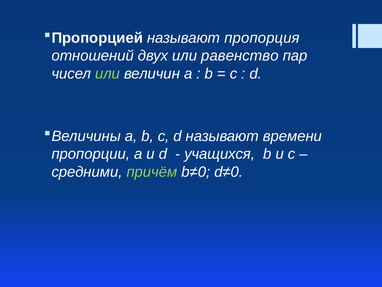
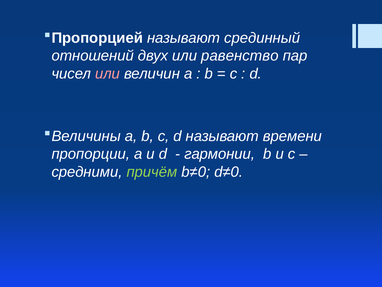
пропорция: пропорция -> срединный (262, 38)
или colour: light green -> pink (108, 73)
учащихся: учащихся -> гармонии (220, 154)
